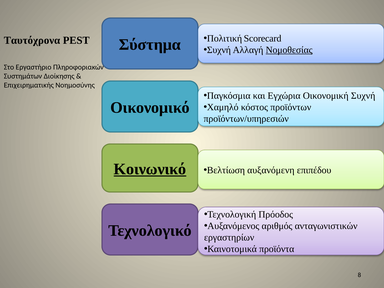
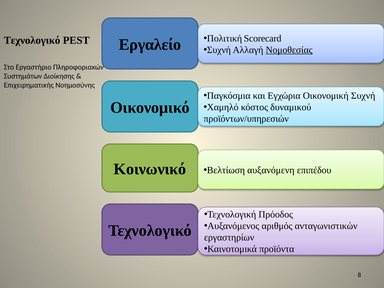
Ταυτόχρονα: Ταυτόχρονα -> Τεχνολογικό (32, 40)
Σύστημα: Σύστημα -> Εργαλείο (150, 45)
προϊόντων: προϊόντων -> δυναμικού (291, 107)
Κοινωνικό underline: present -> none (150, 169)
